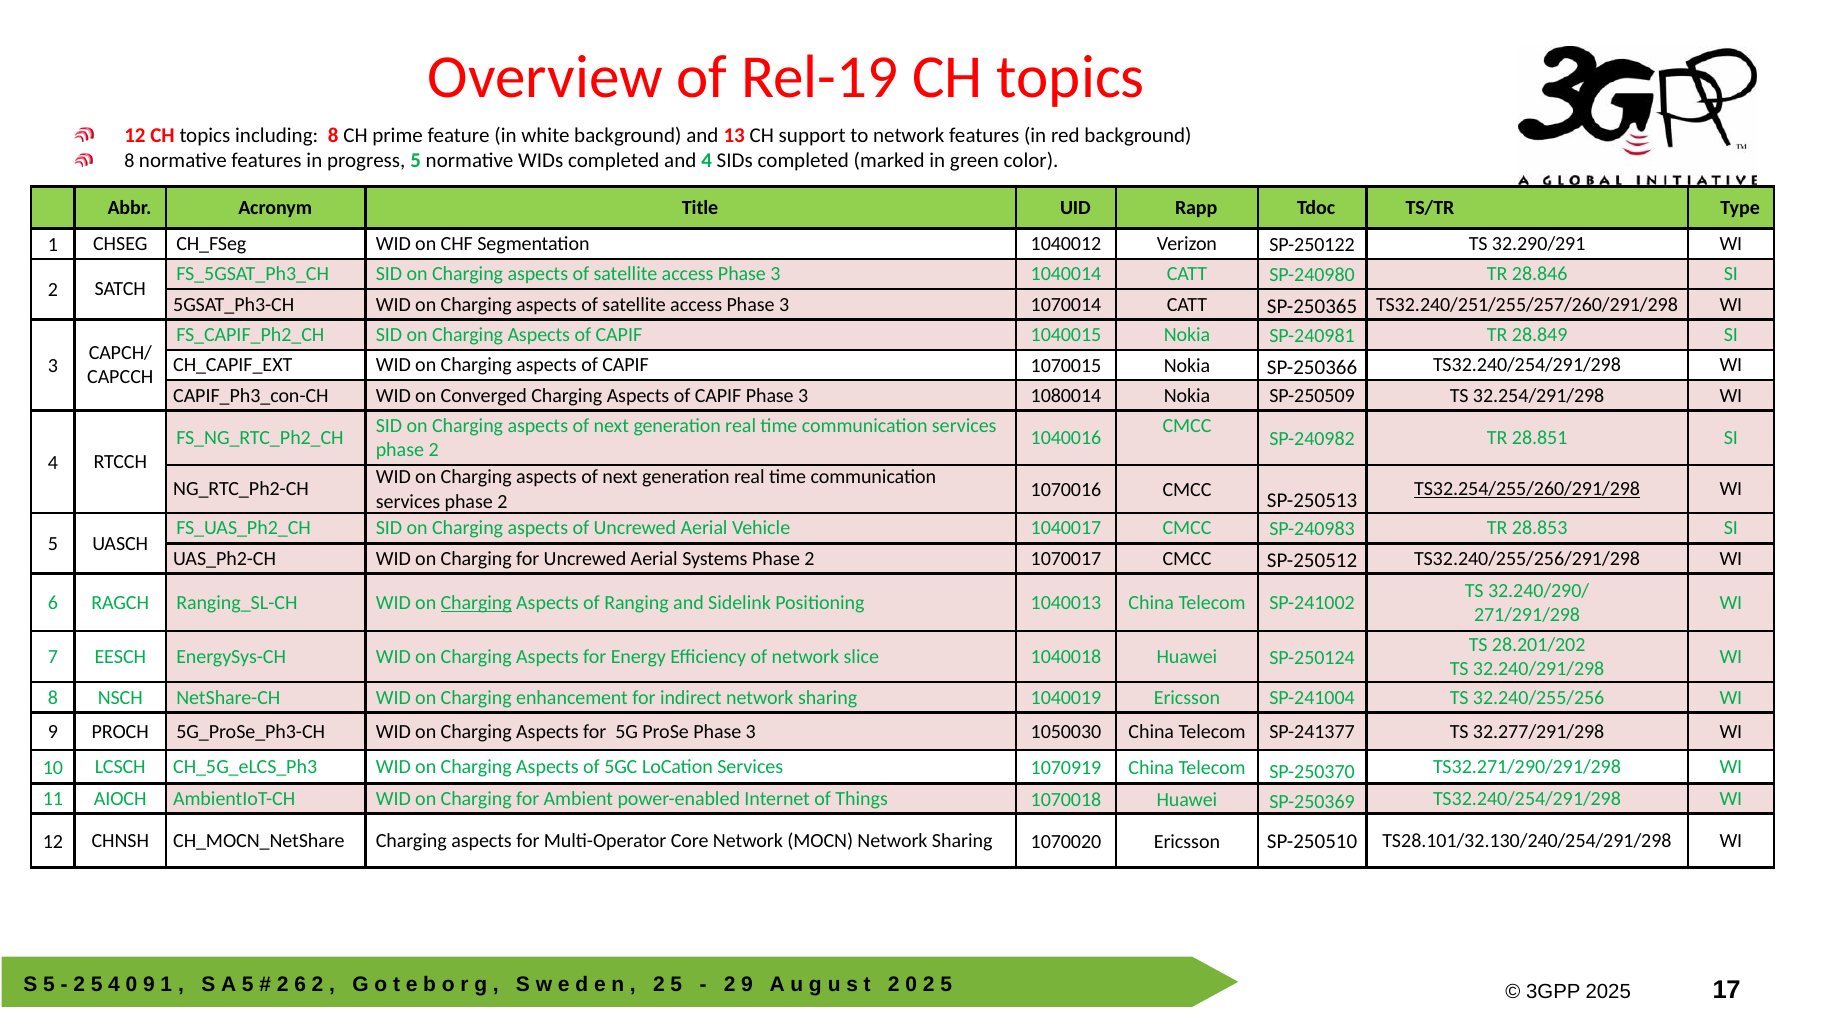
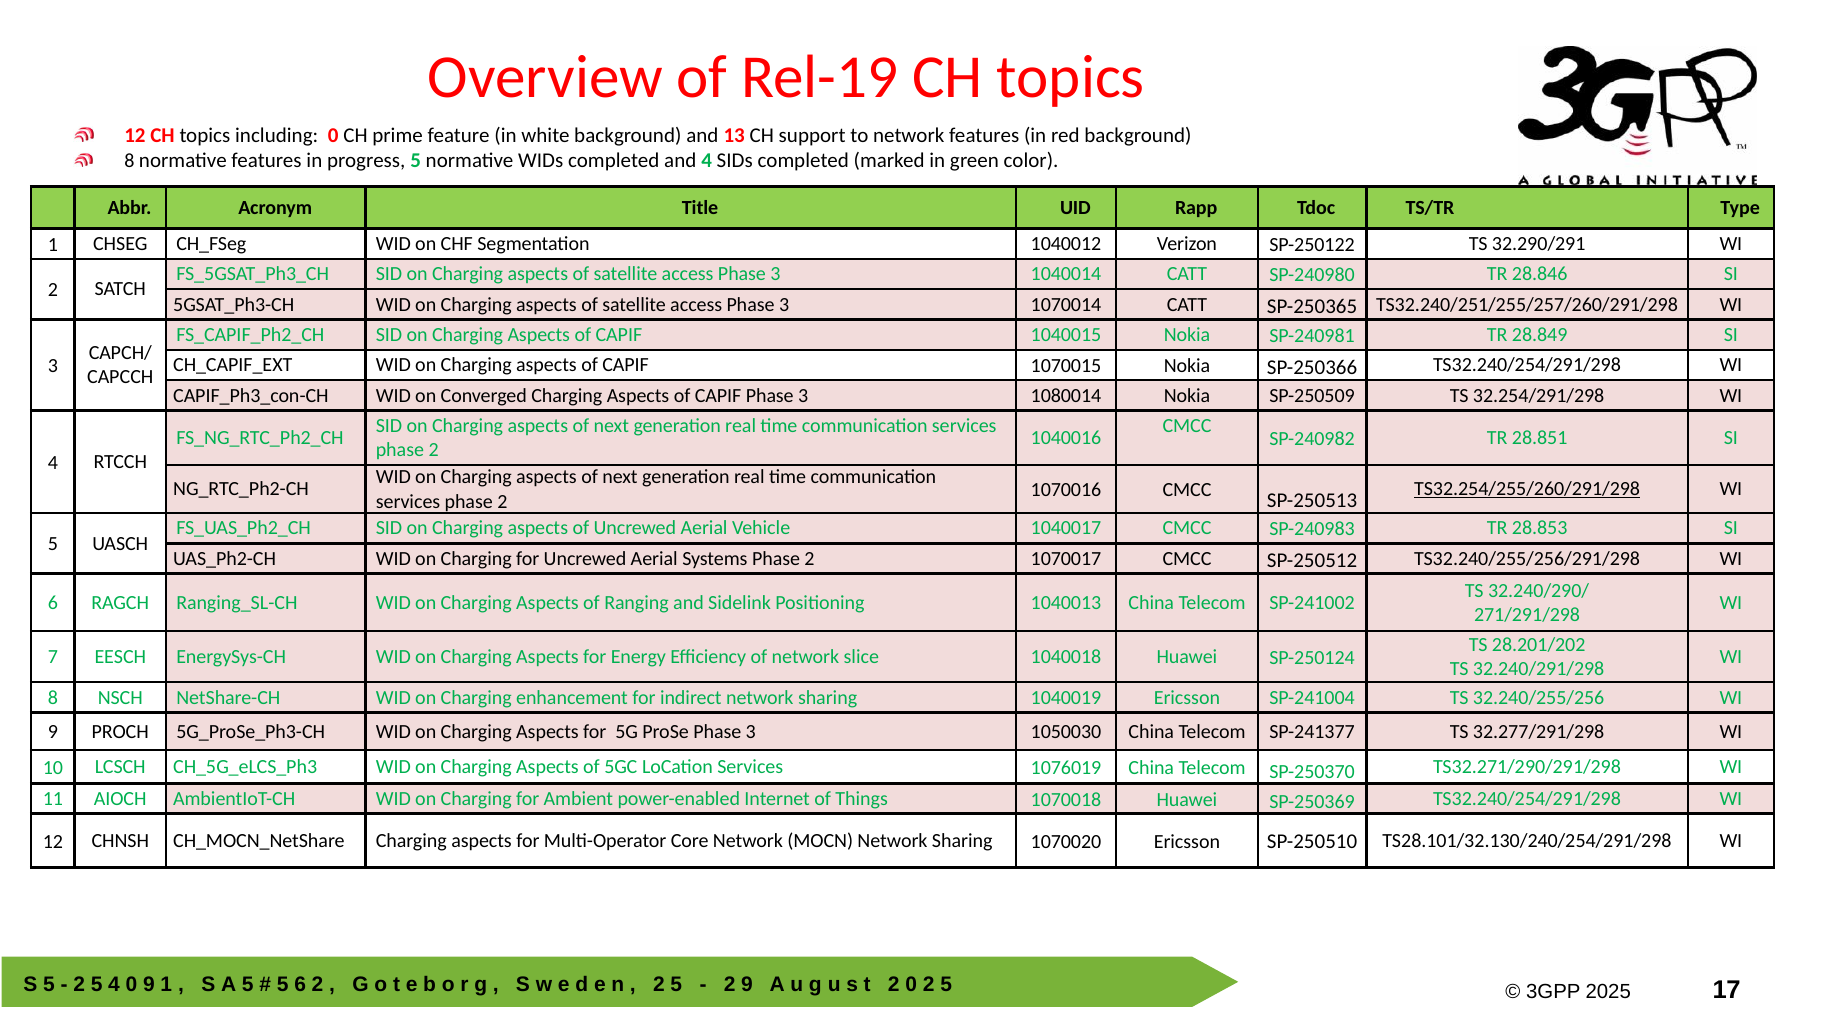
including 8: 8 -> 0 (333, 136)
Charging underline: present -> none (476, 603)
1070919: 1070919 -> 1076019 (1066, 768)
2: 2 -> 5 (283, 985)
